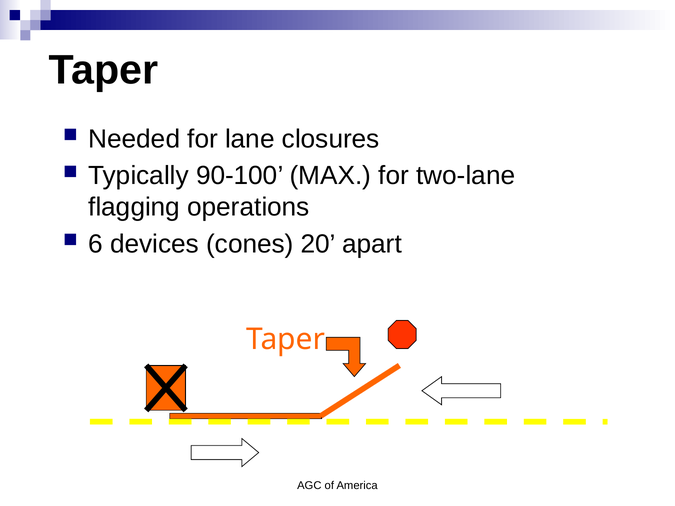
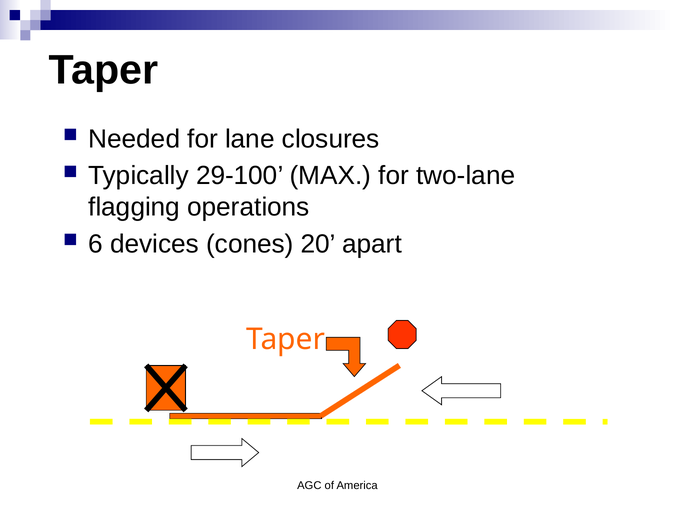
90-100: 90-100 -> 29-100 (240, 176)
